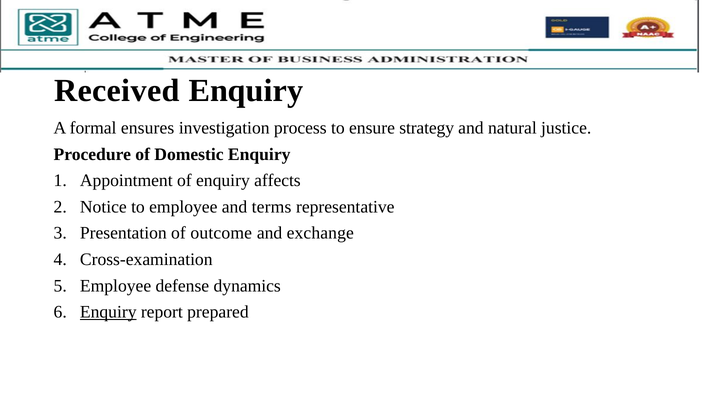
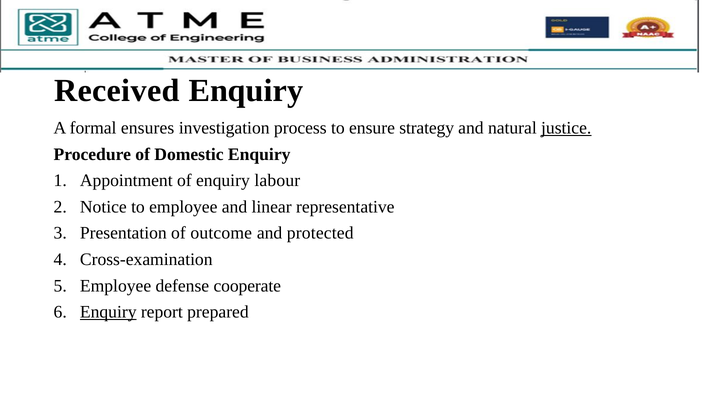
justice underline: none -> present (566, 128)
affects: affects -> labour (277, 181)
terms: terms -> linear (272, 207)
exchange: exchange -> protected (320, 233)
dynamics: dynamics -> cooperate (247, 286)
